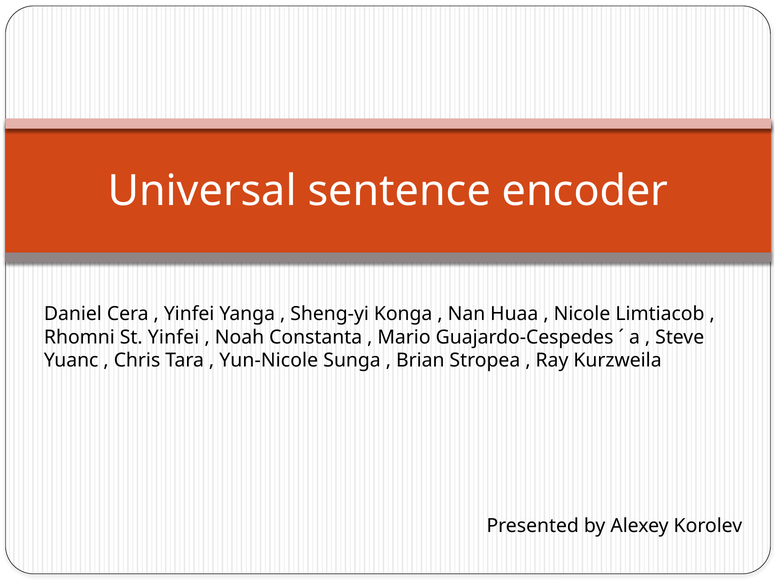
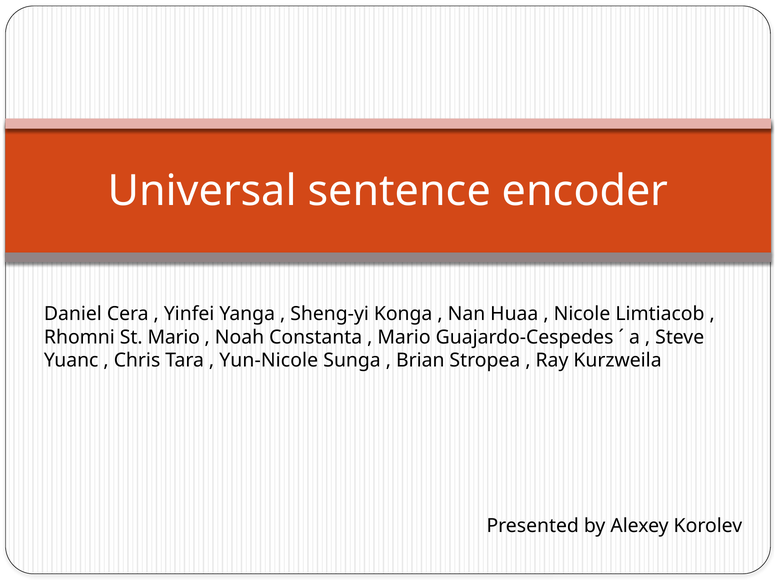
St Yinfei: Yinfei -> Mario (174, 337)
